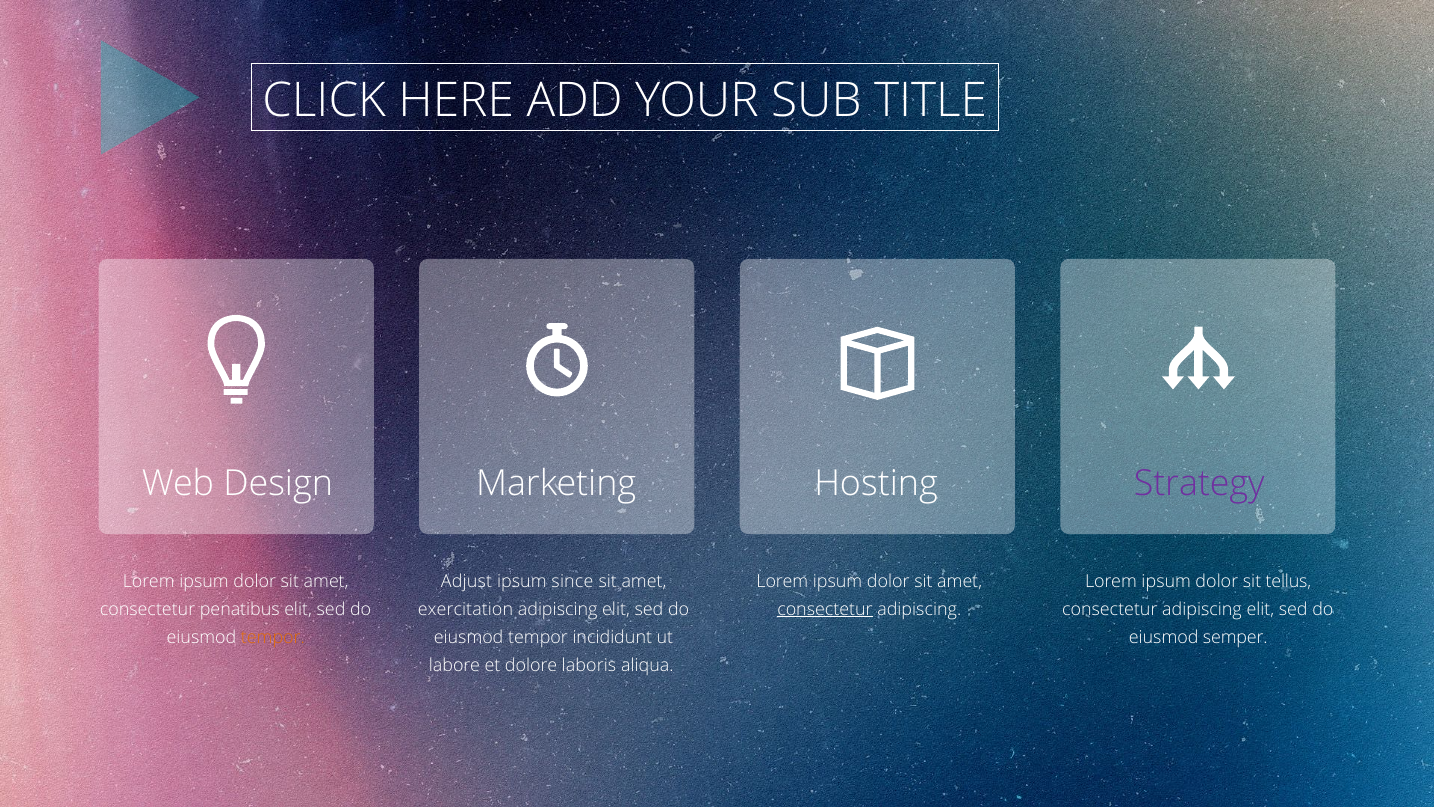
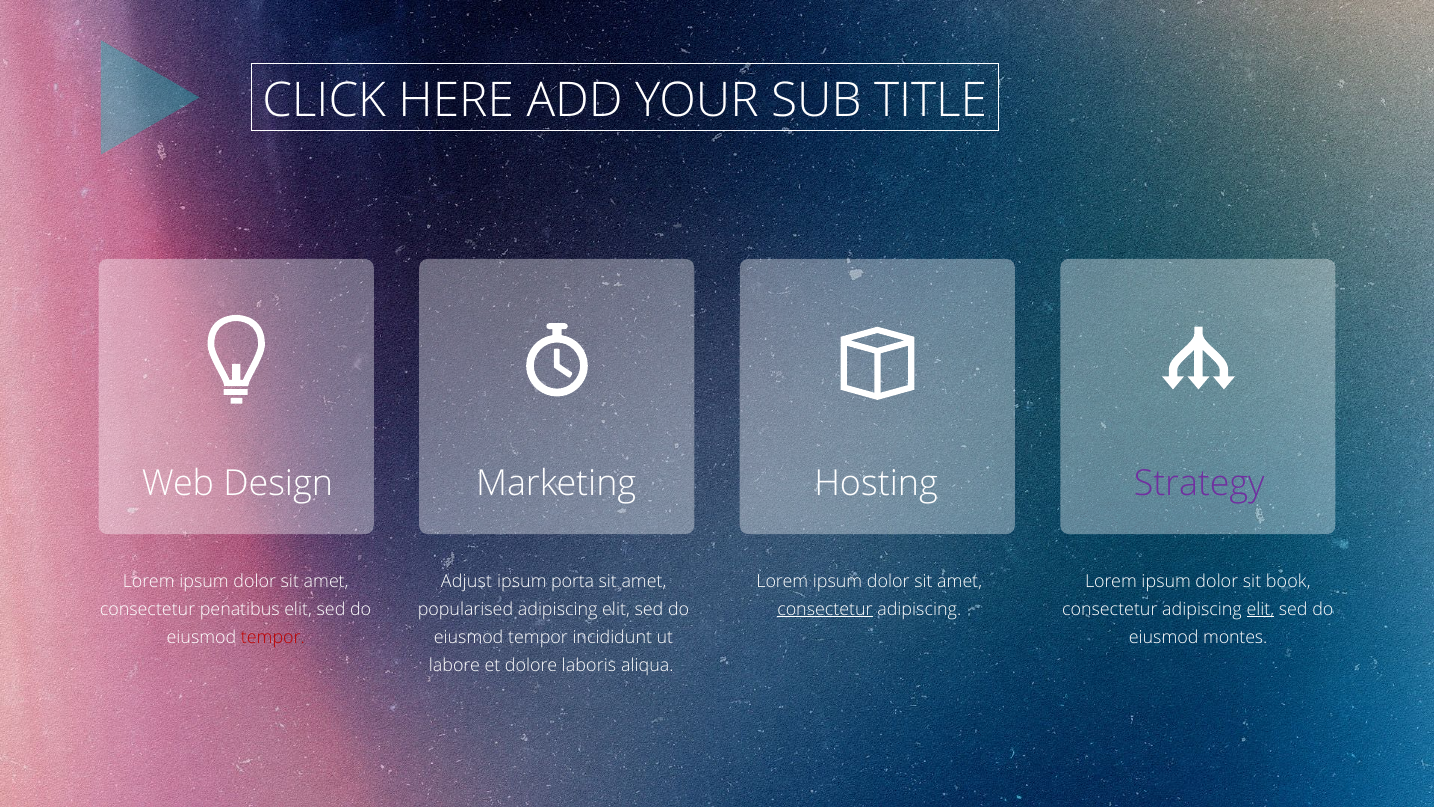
since: since -> porta (573, 581)
tellus: tellus -> book (1288, 581)
exercitation: exercitation -> popularised (465, 609)
elit underline: none -> present (1260, 609)
tempor colour: orange -> red (273, 637)
semper: semper -> montes (1235, 637)
